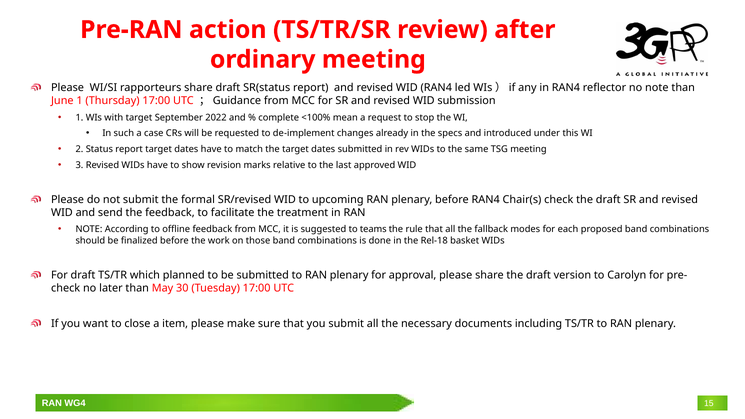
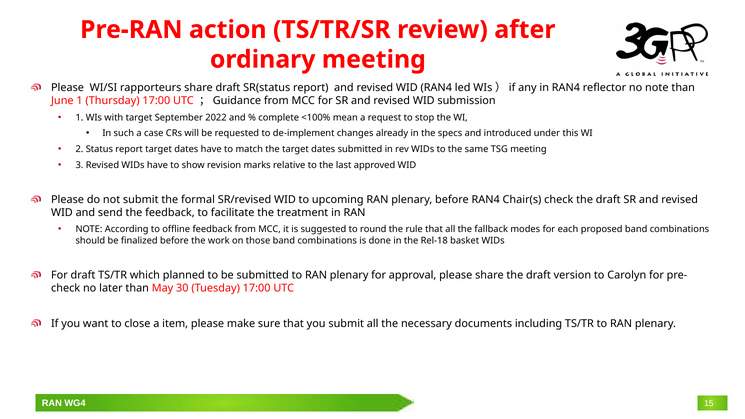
teams: teams -> round (373, 229)
